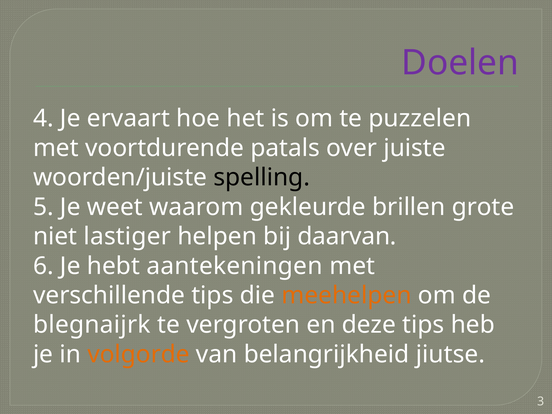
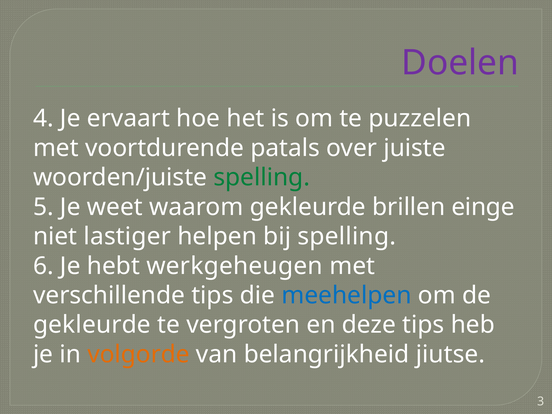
spelling colour: black -> green (262, 177)
grote: grote -> einge (483, 207)
bij daarvan: daarvan -> spelling (347, 236)
aantekeningen: aantekeningen -> werkgeheugen (234, 266)
meehelpen colour: orange -> blue (347, 295)
blegnaijrk: blegnaijrk -> gekleurde (92, 325)
